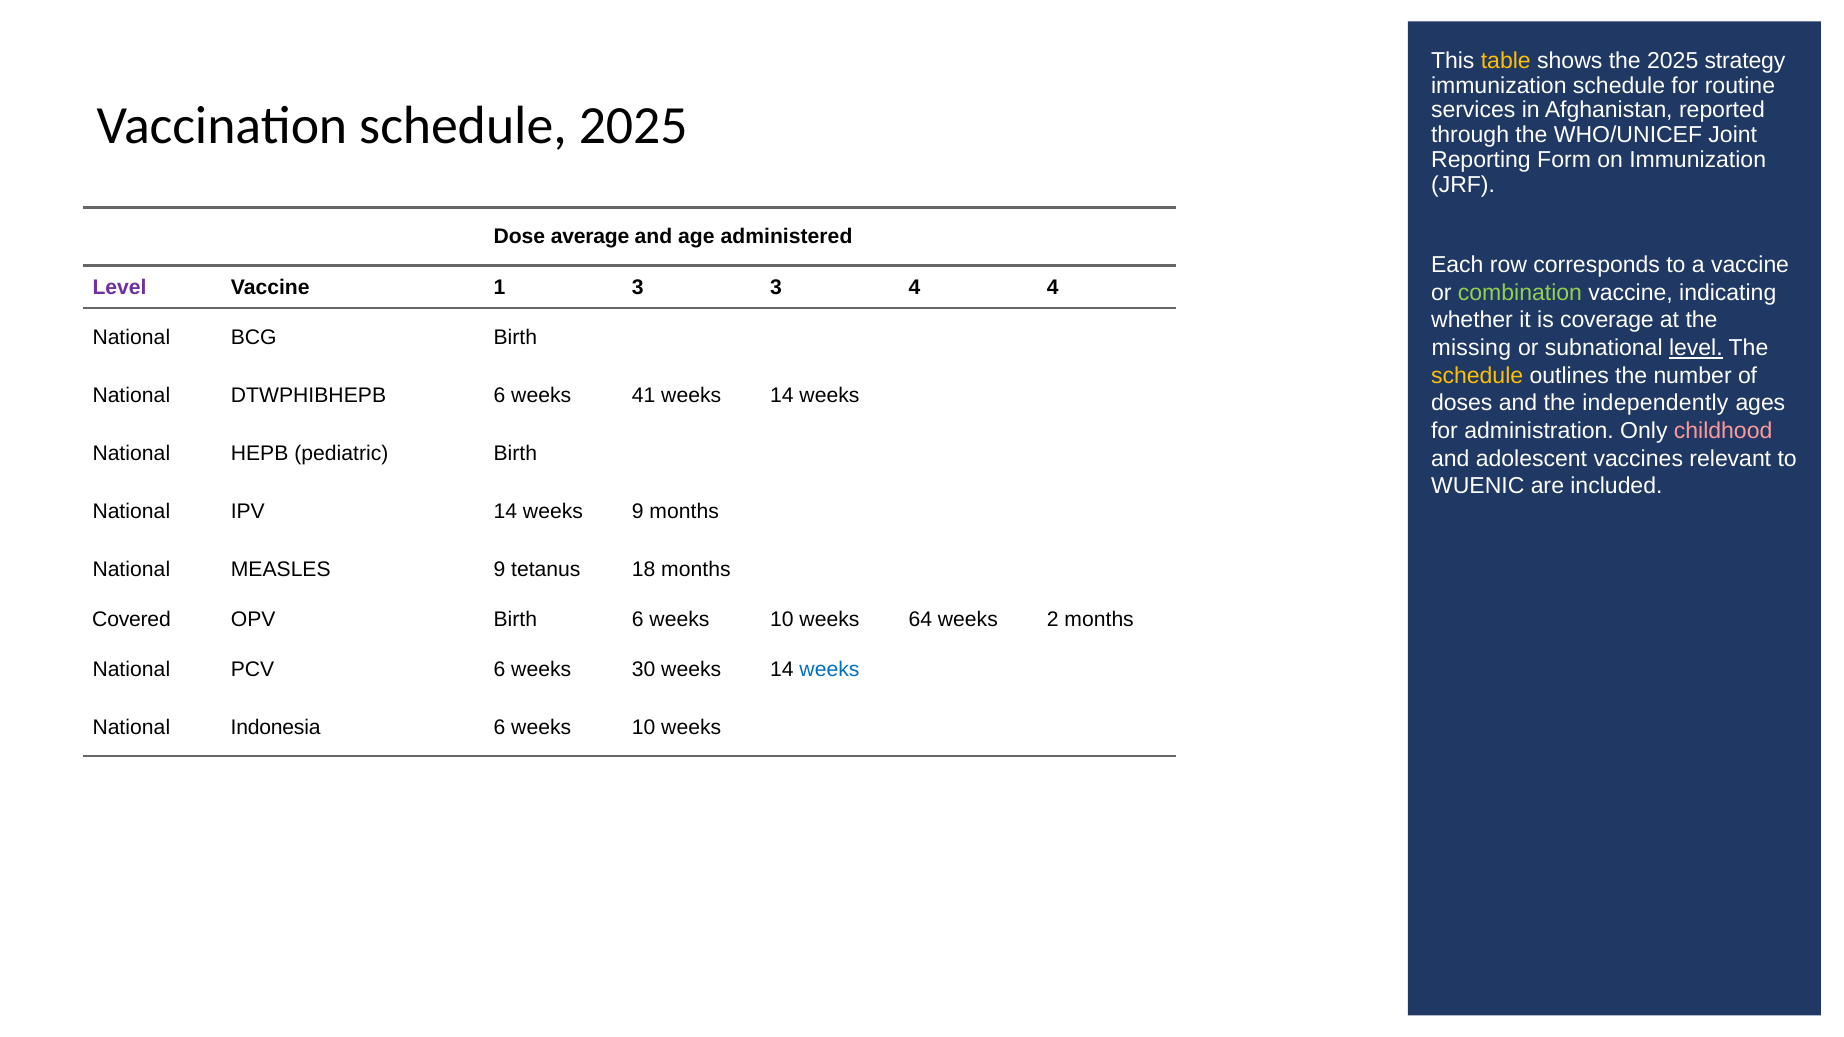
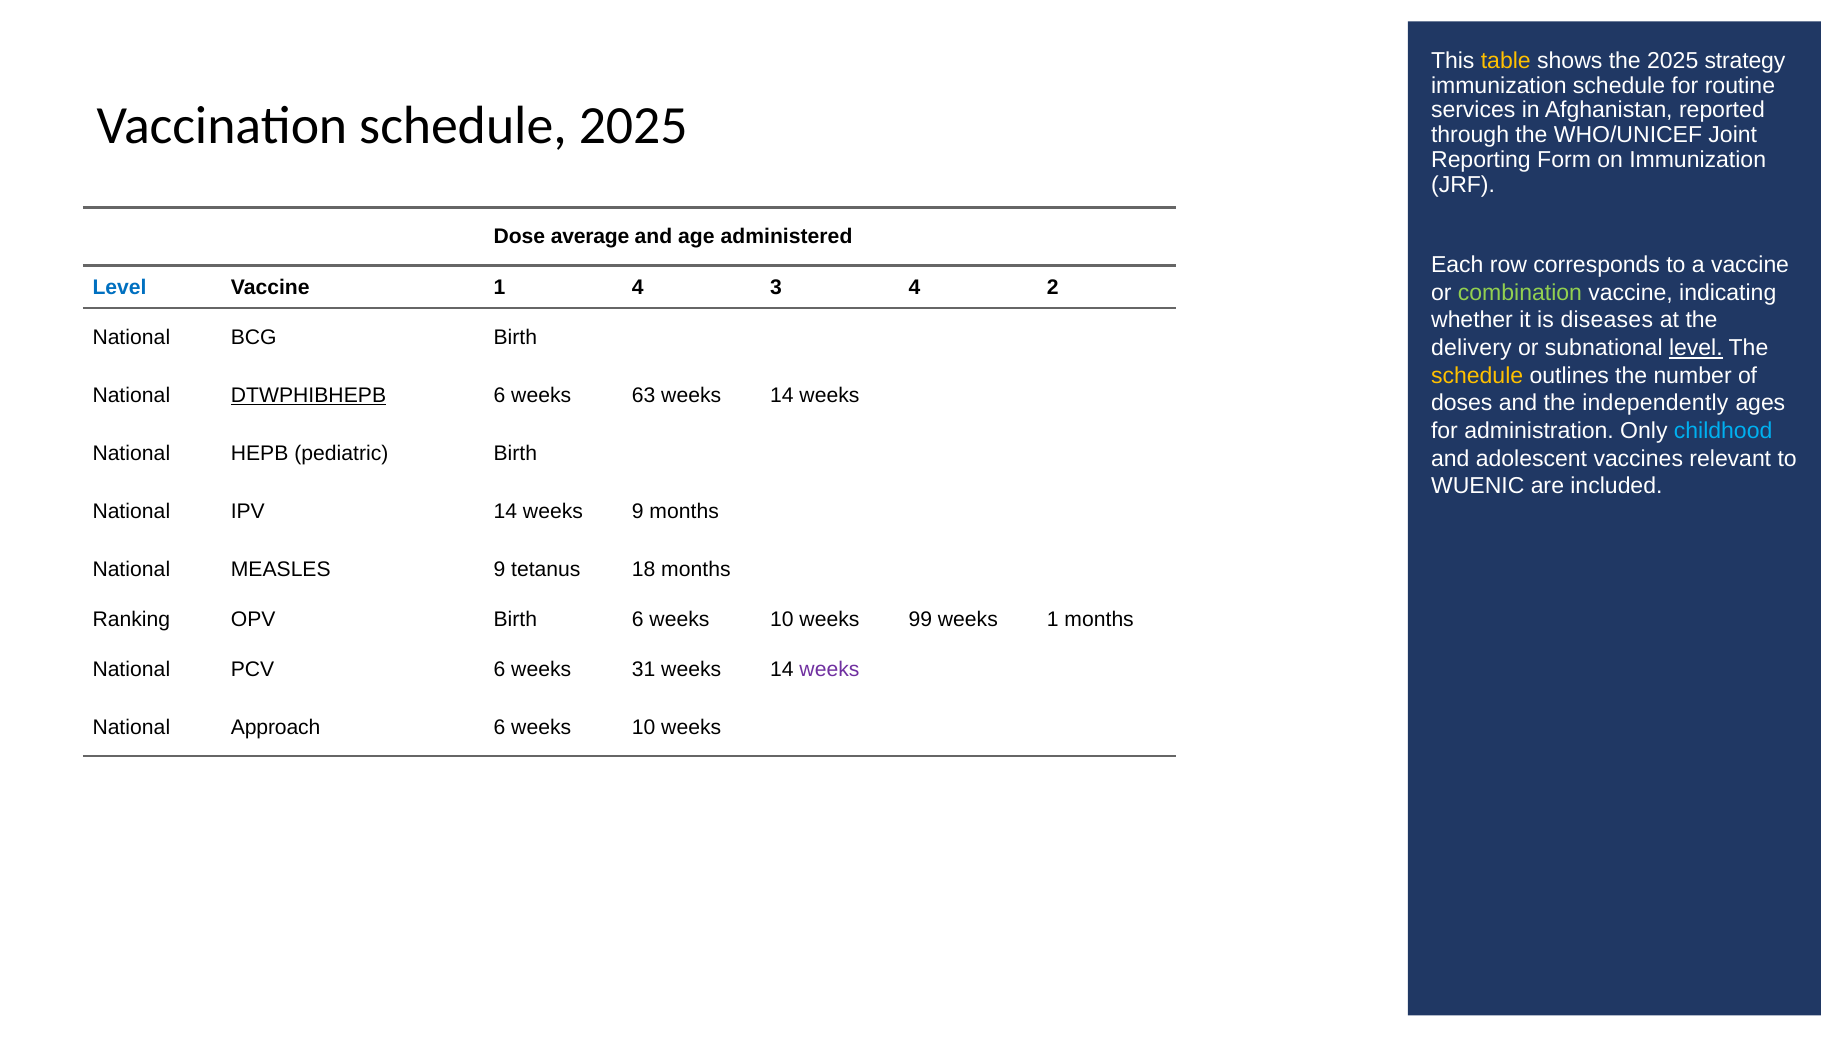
Level colour: purple -> blue (120, 287)
1 3: 3 -> 4 (638, 287)
4 4: 4 -> 2 (1053, 287)
coverage: coverage -> diseases (1607, 320)
missing: missing -> delivery (1471, 348)
DTWPHIBHEPB underline: none -> present (308, 395)
41: 41 -> 63 (644, 395)
childhood colour: pink -> light blue (1723, 431)
Covered: Covered -> Ranking (131, 620)
64: 64 -> 99 (920, 620)
weeks 2: 2 -> 1 (1053, 620)
30: 30 -> 31 (644, 670)
weeks colour: blue -> purple (829, 670)
Indonesia: Indonesia -> Approach (276, 728)
